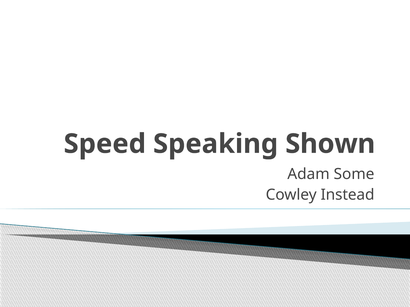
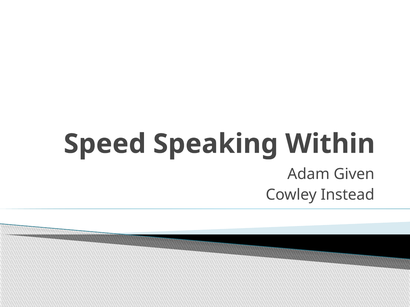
Shown: Shown -> Within (330, 144)
Some: Some -> Given (354, 174)
